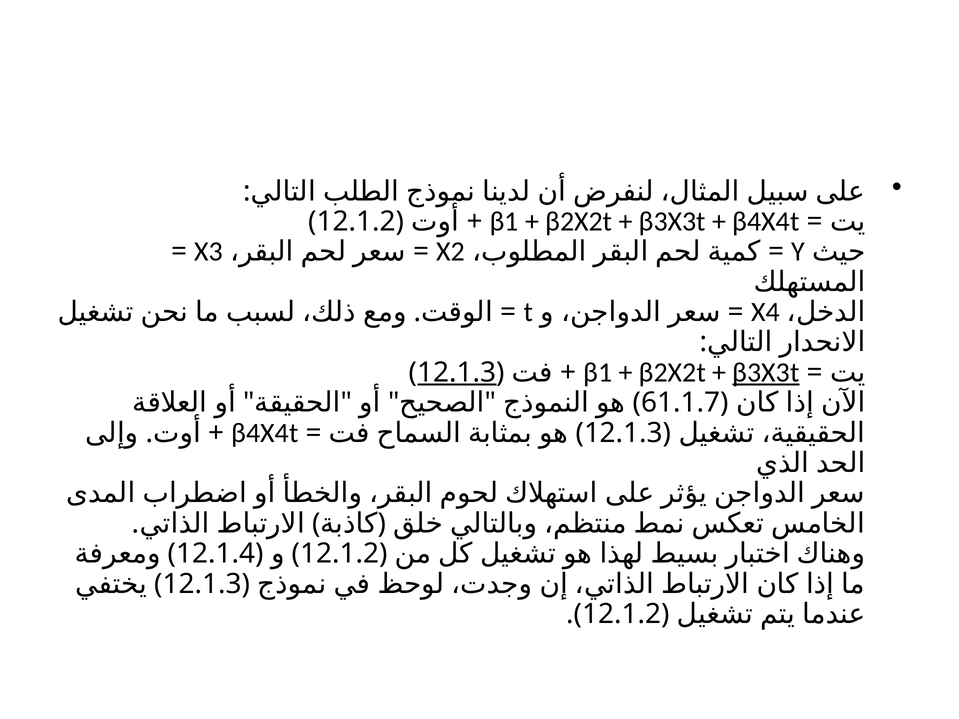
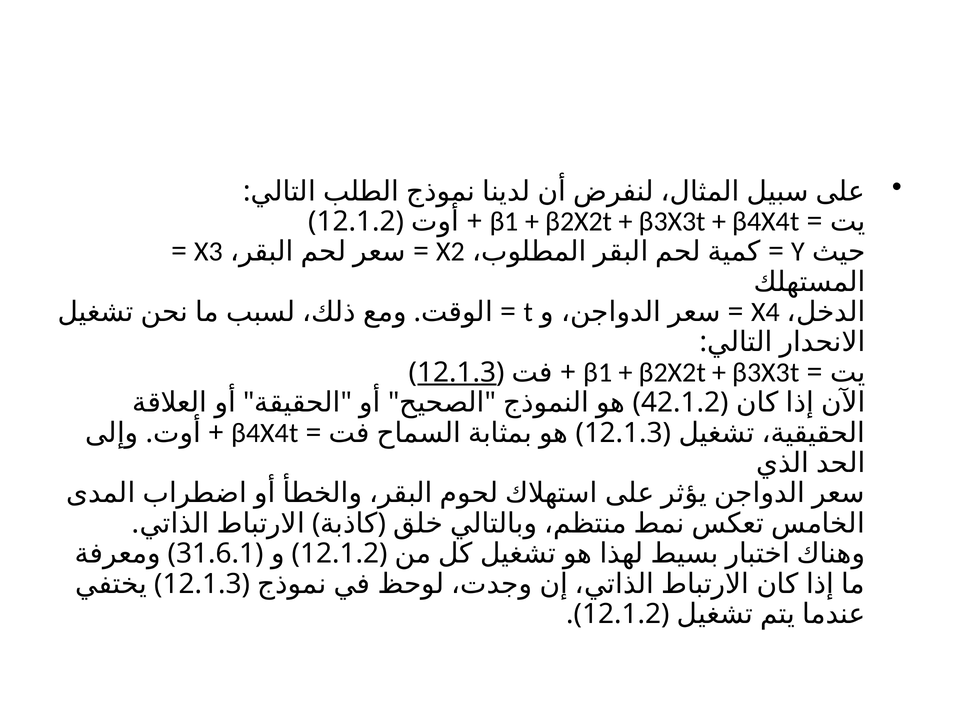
β3X3t underline: present -> none (766, 373)
61.1.7: 61.1.7 -> 42.1.2 (681, 403)
12.1.4: 12.1.4 -> 31.6.1 (216, 554)
